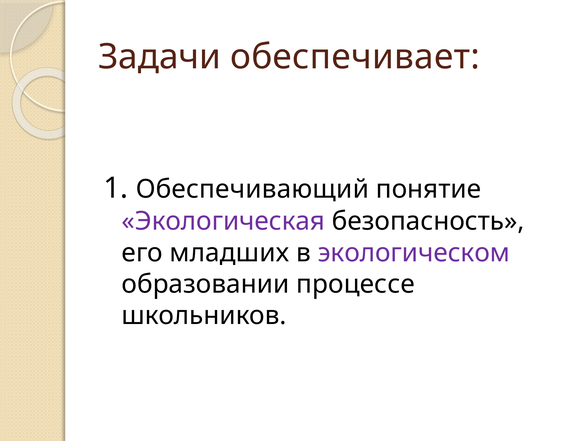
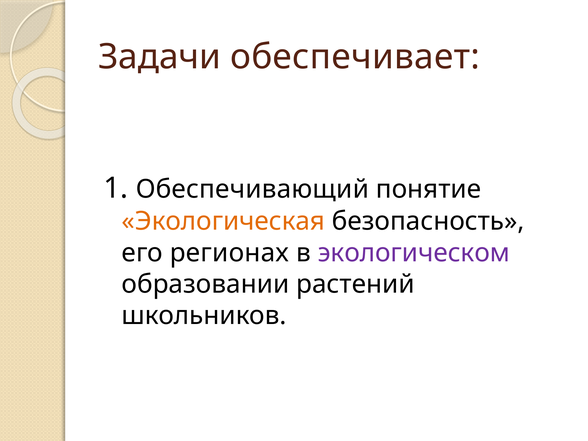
Экологическая colour: purple -> orange (223, 221)
младших: младших -> регионах (229, 253)
процессе: процессе -> растений (355, 284)
